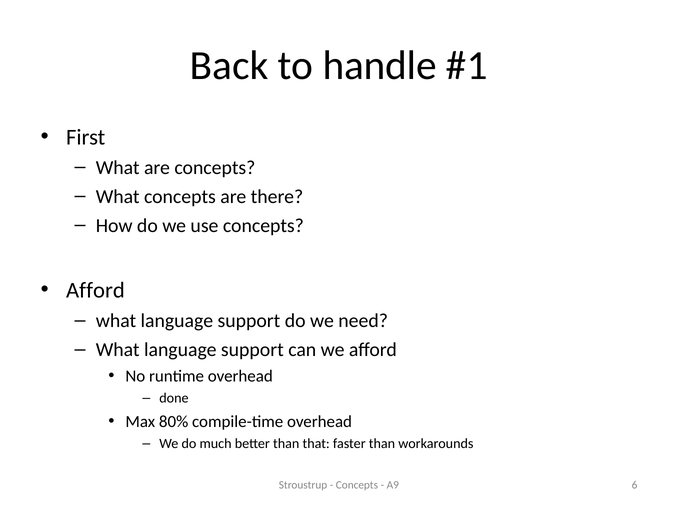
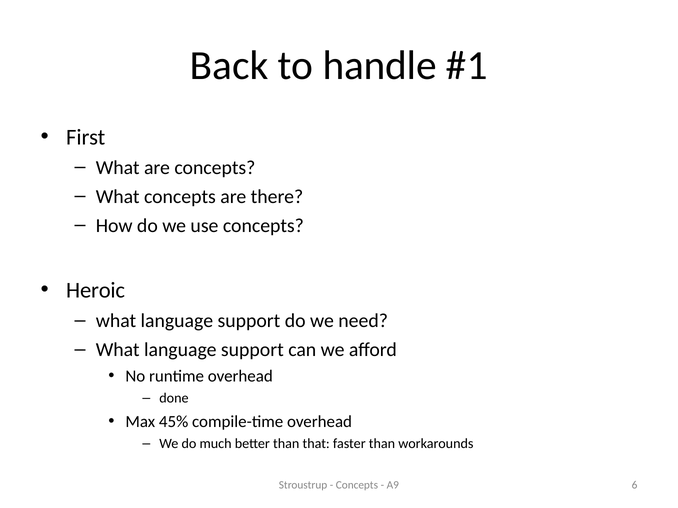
Afford: Afford -> Heroic (96, 291)
80%: 80% -> 45% (174, 422)
